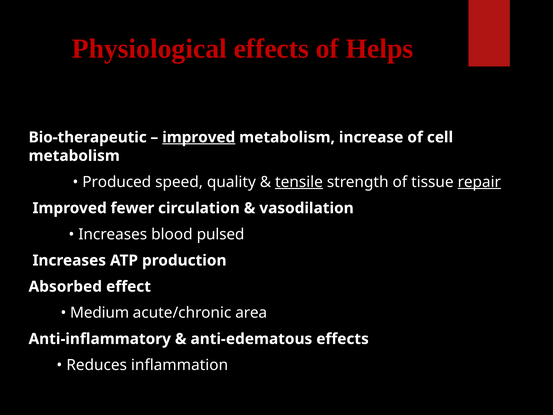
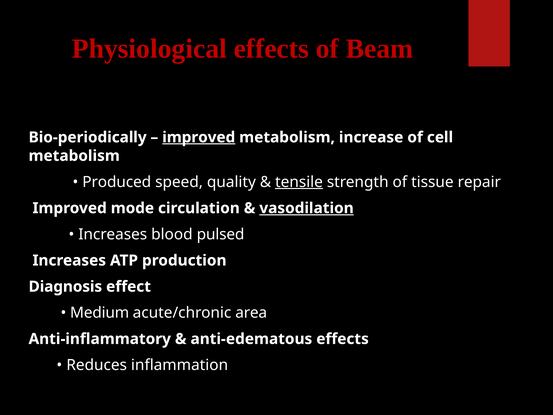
Helps: Helps -> Beam (380, 49)
Bio-therapeutic: Bio-therapeutic -> Bio-periodically (88, 137)
repair underline: present -> none (479, 182)
fewer: fewer -> mode (132, 208)
vasodilation underline: none -> present (307, 208)
Absorbed: Absorbed -> Diagnosis (65, 286)
